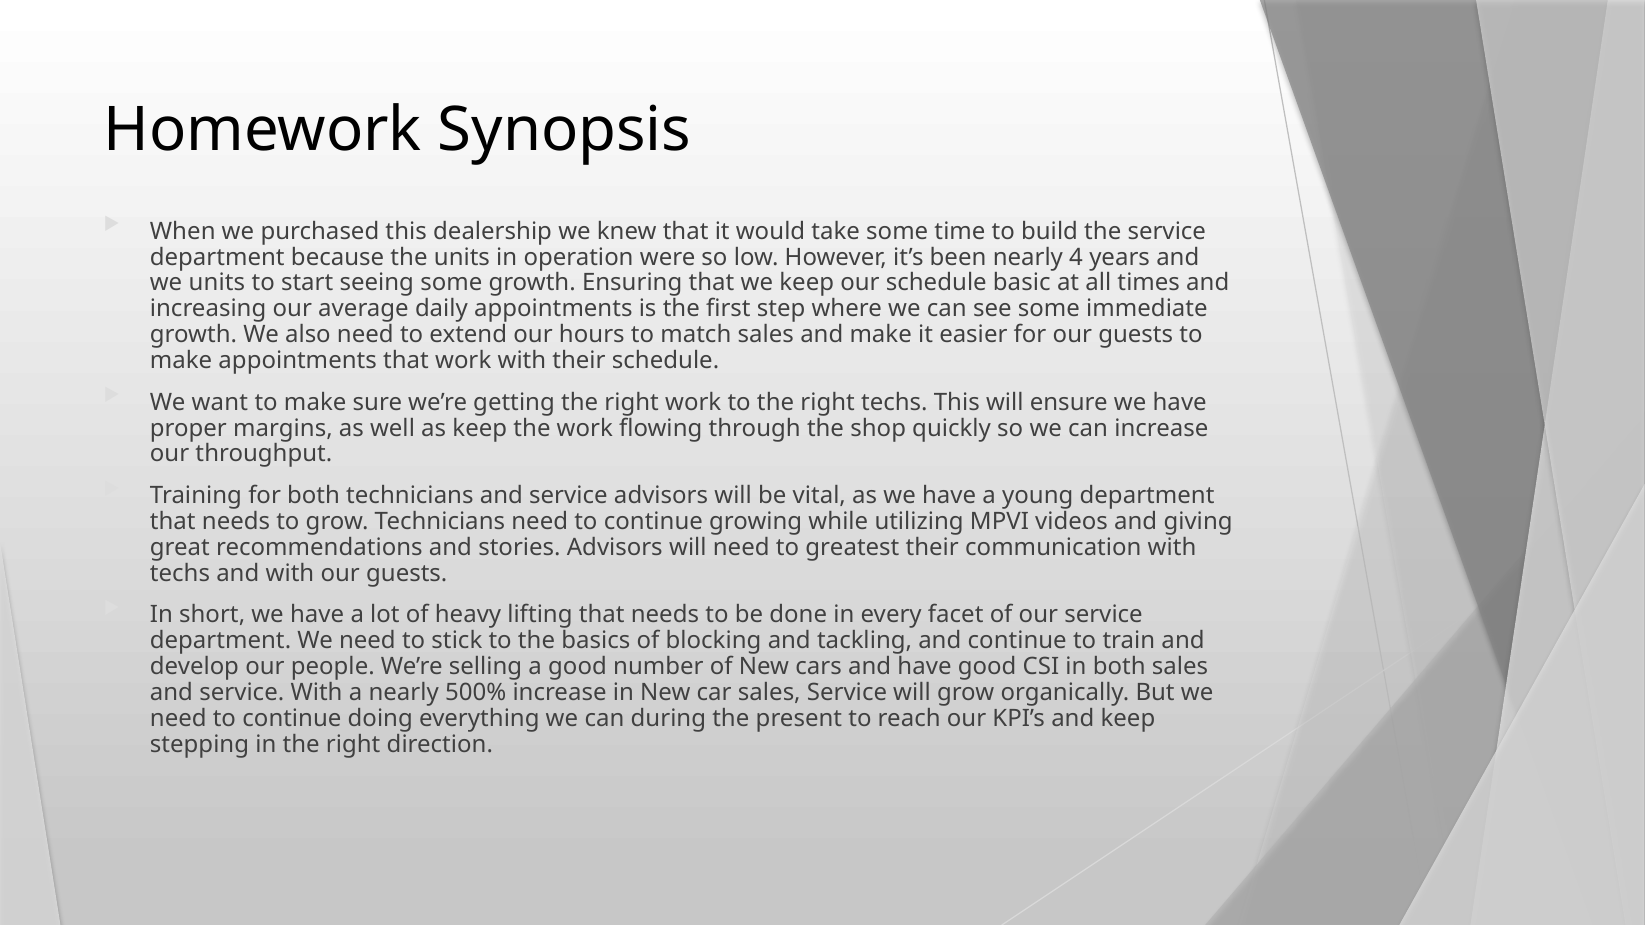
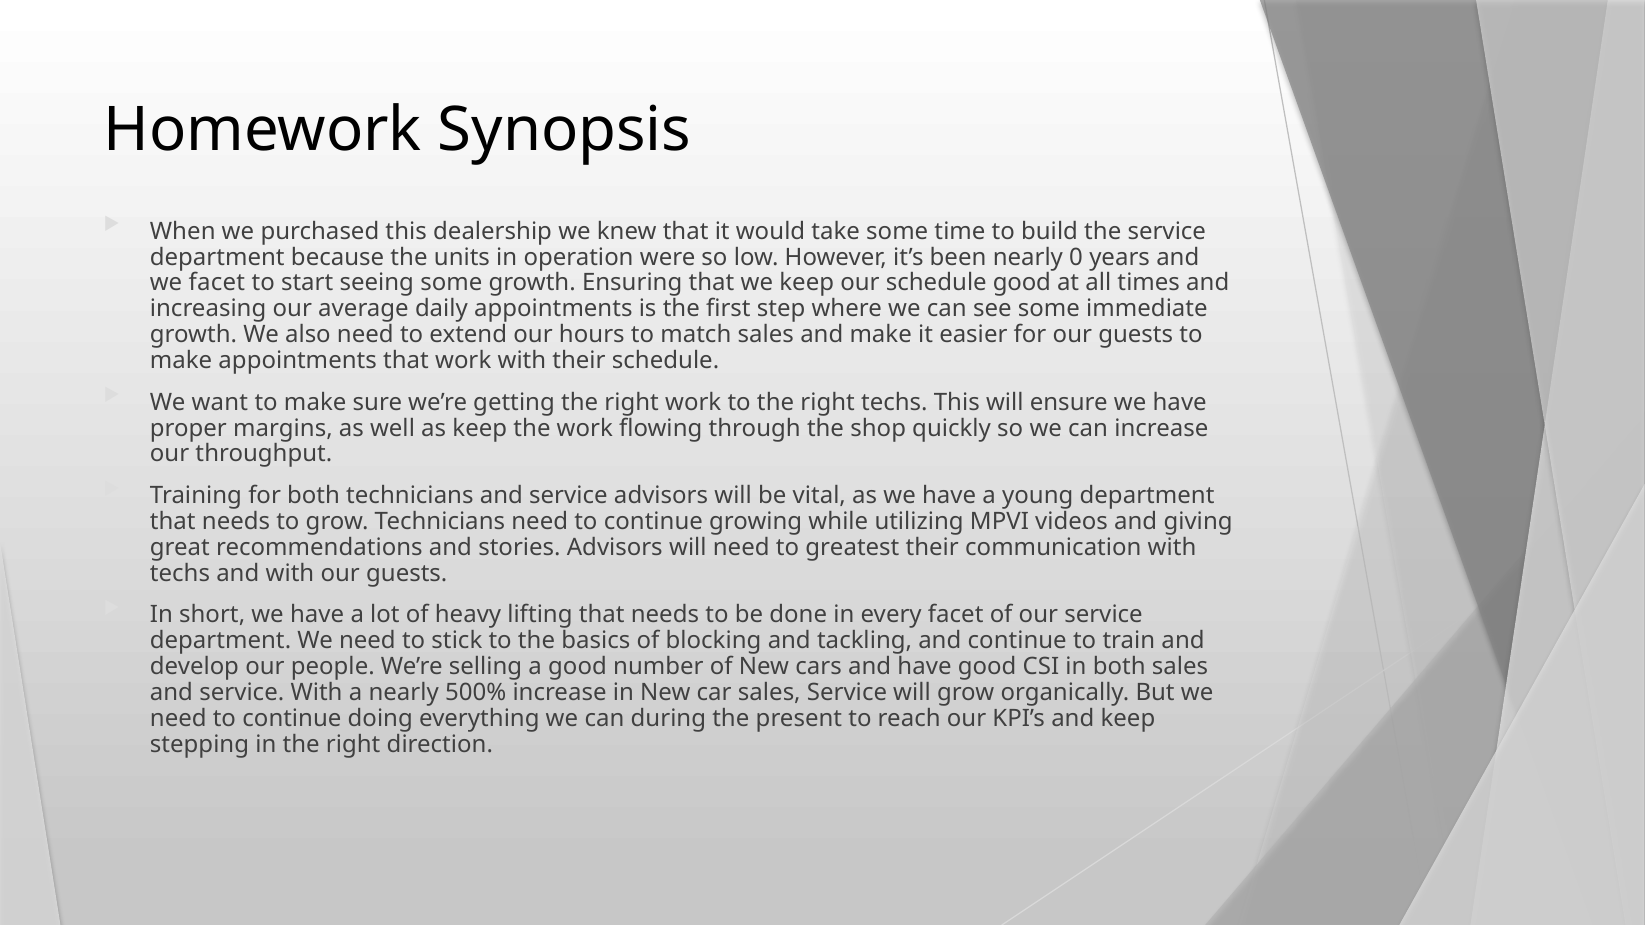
4: 4 -> 0 (1076, 257)
we units: units -> facet (217, 283)
schedule basic: basic -> good (1022, 283)
